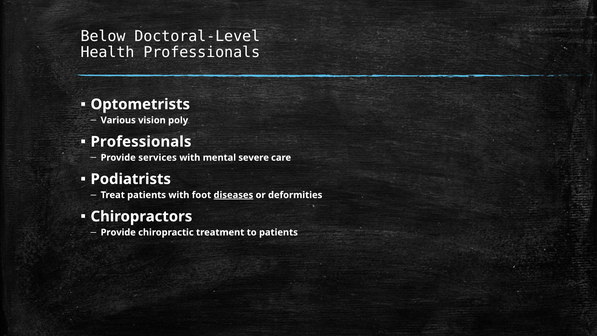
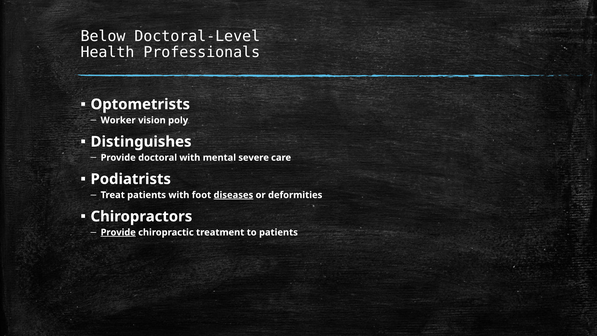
Various: Various -> Worker (118, 120)
Professionals: Professionals -> Distinguishes (141, 142)
services: services -> doctoral (158, 158)
Provide underline: none -> present (118, 232)
